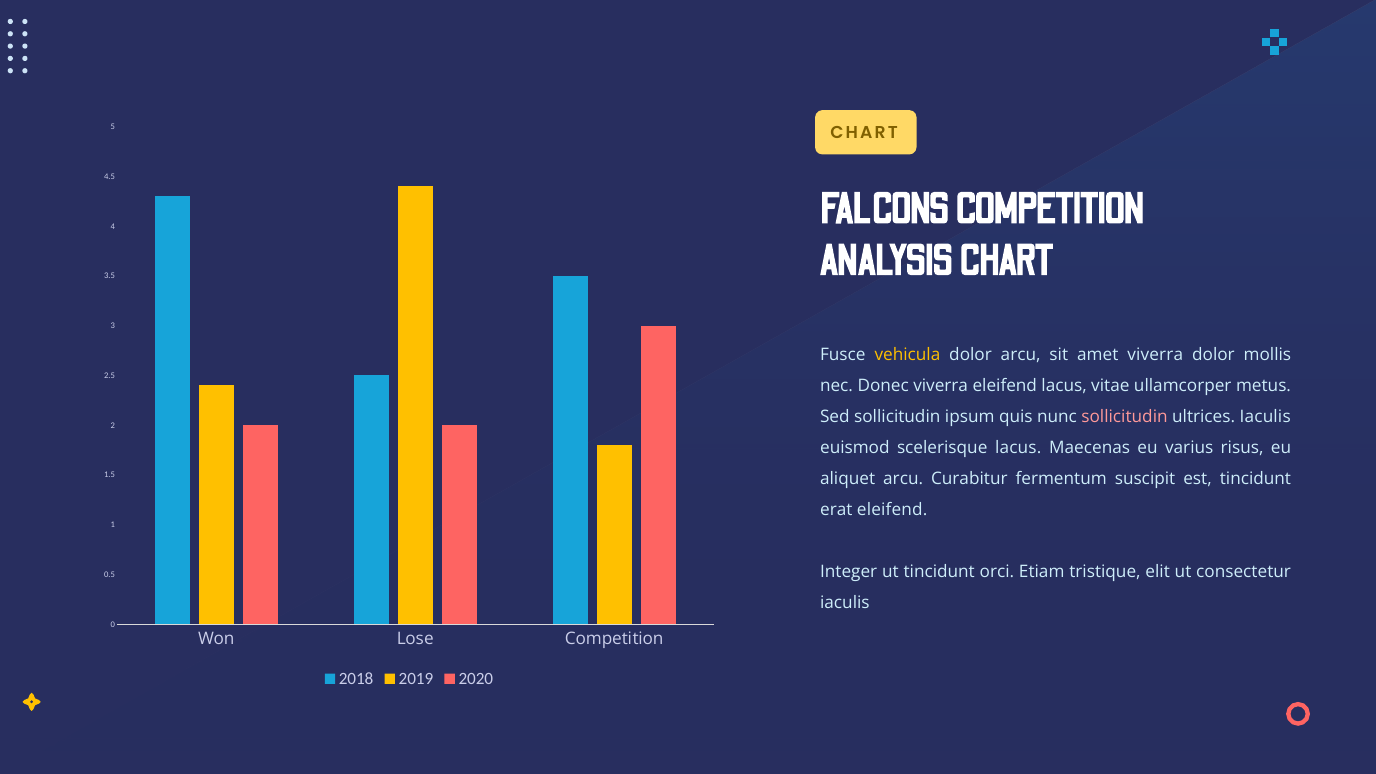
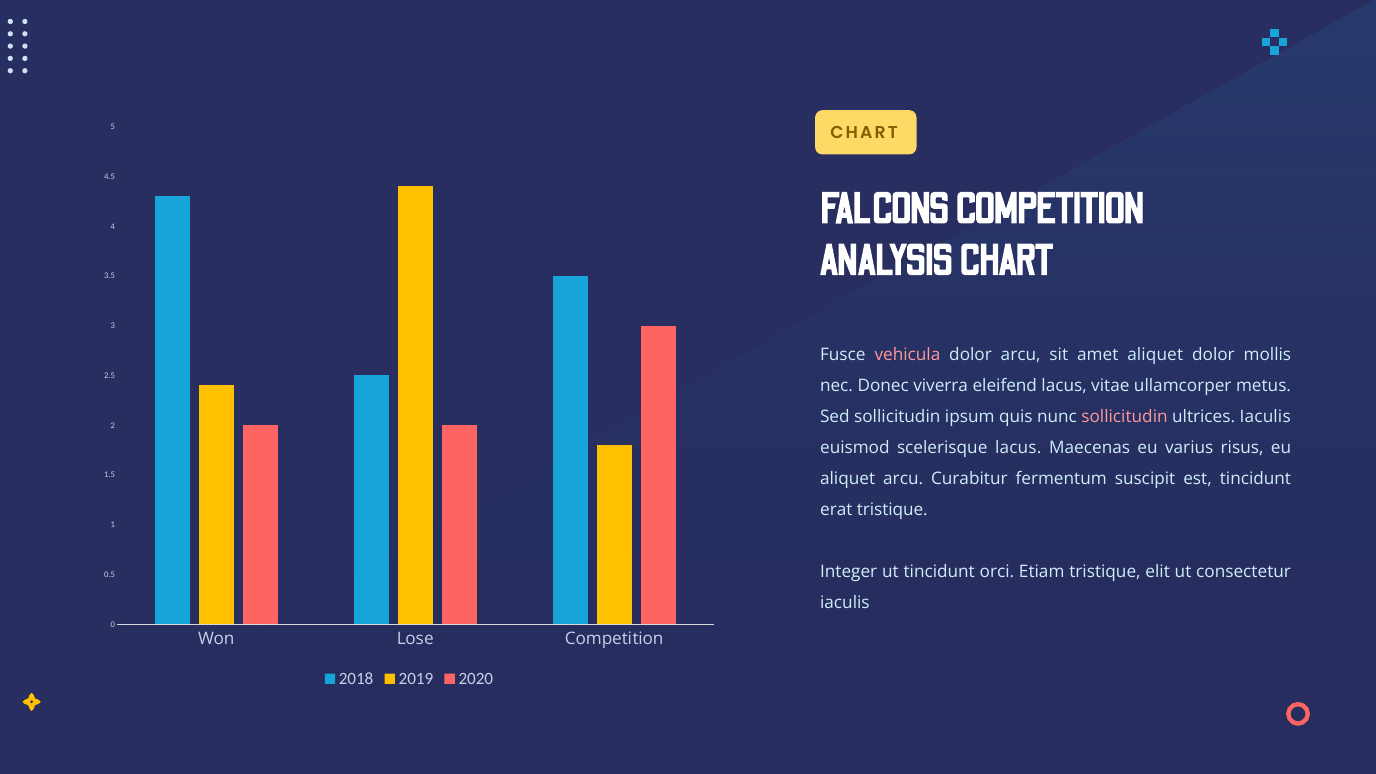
vehicula colour: yellow -> pink (907, 355)
amet viverra: viverra -> aliquet (1155, 355)
erat eleifend: eleifend -> tristique (892, 510)
